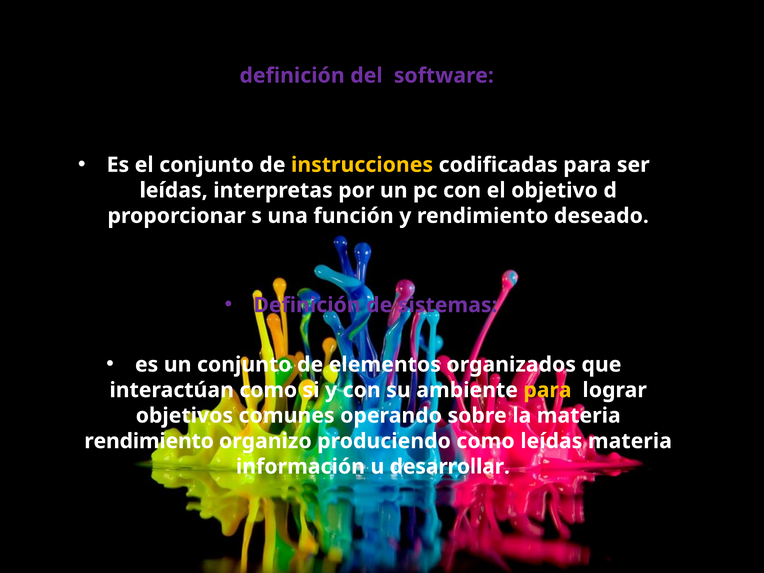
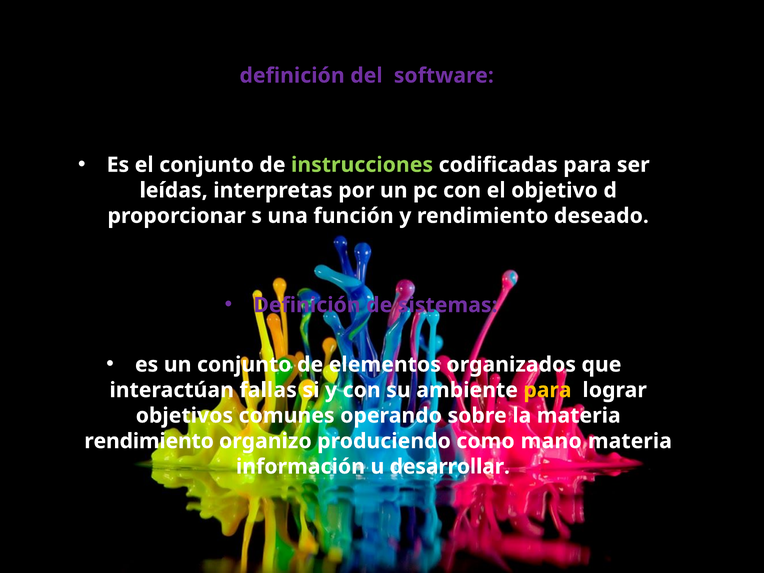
instrucciones colour: yellow -> light green (362, 165)
interactúan como: como -> fallas (268, 390)
como leídas: leídas -> mano (551, 441)
